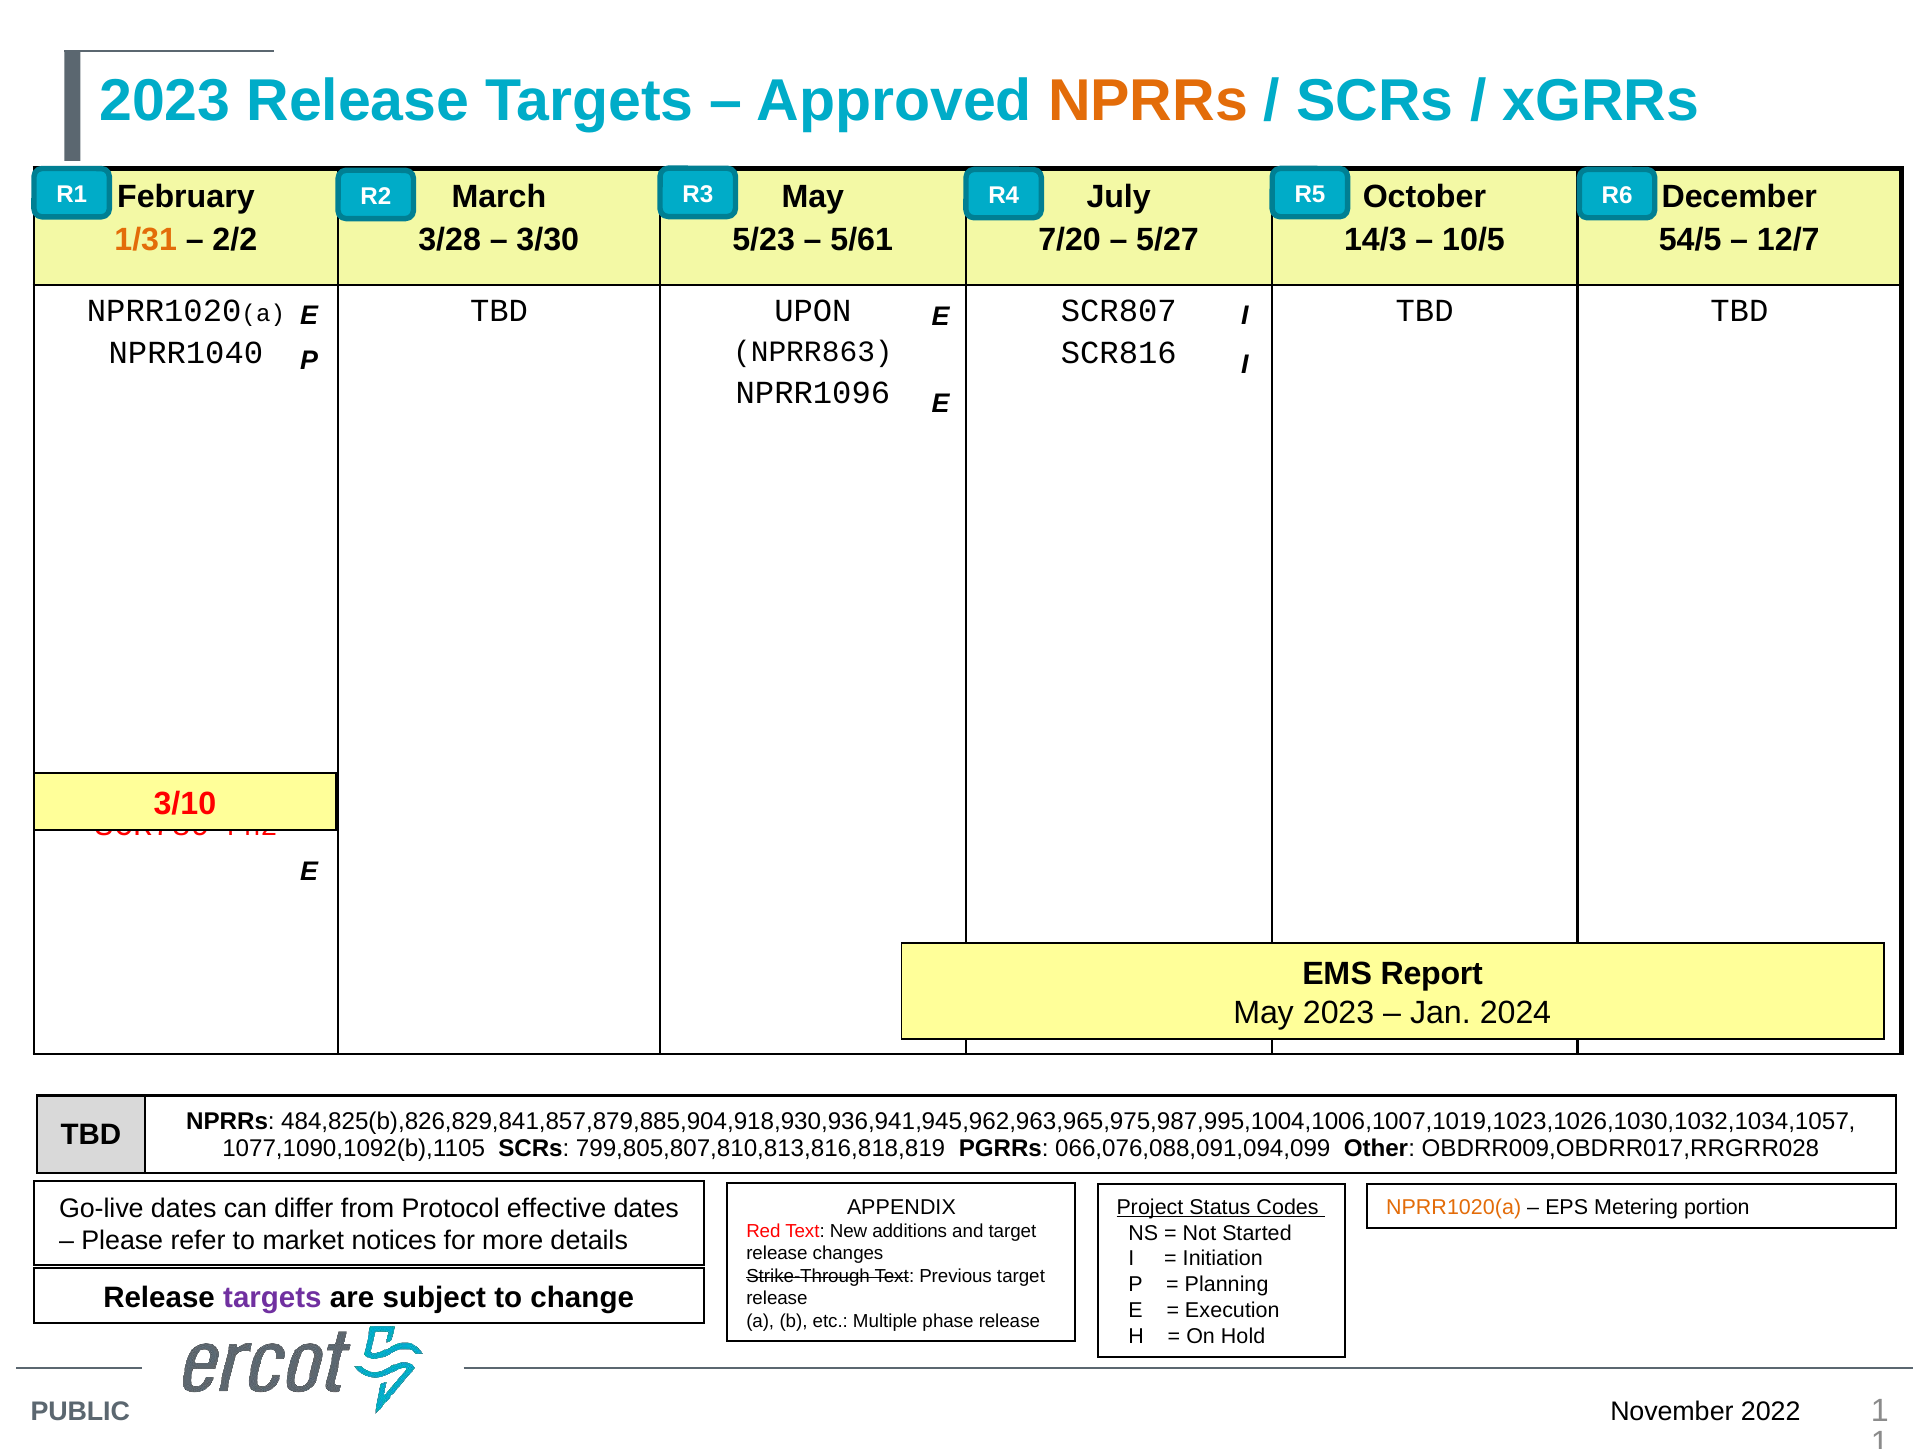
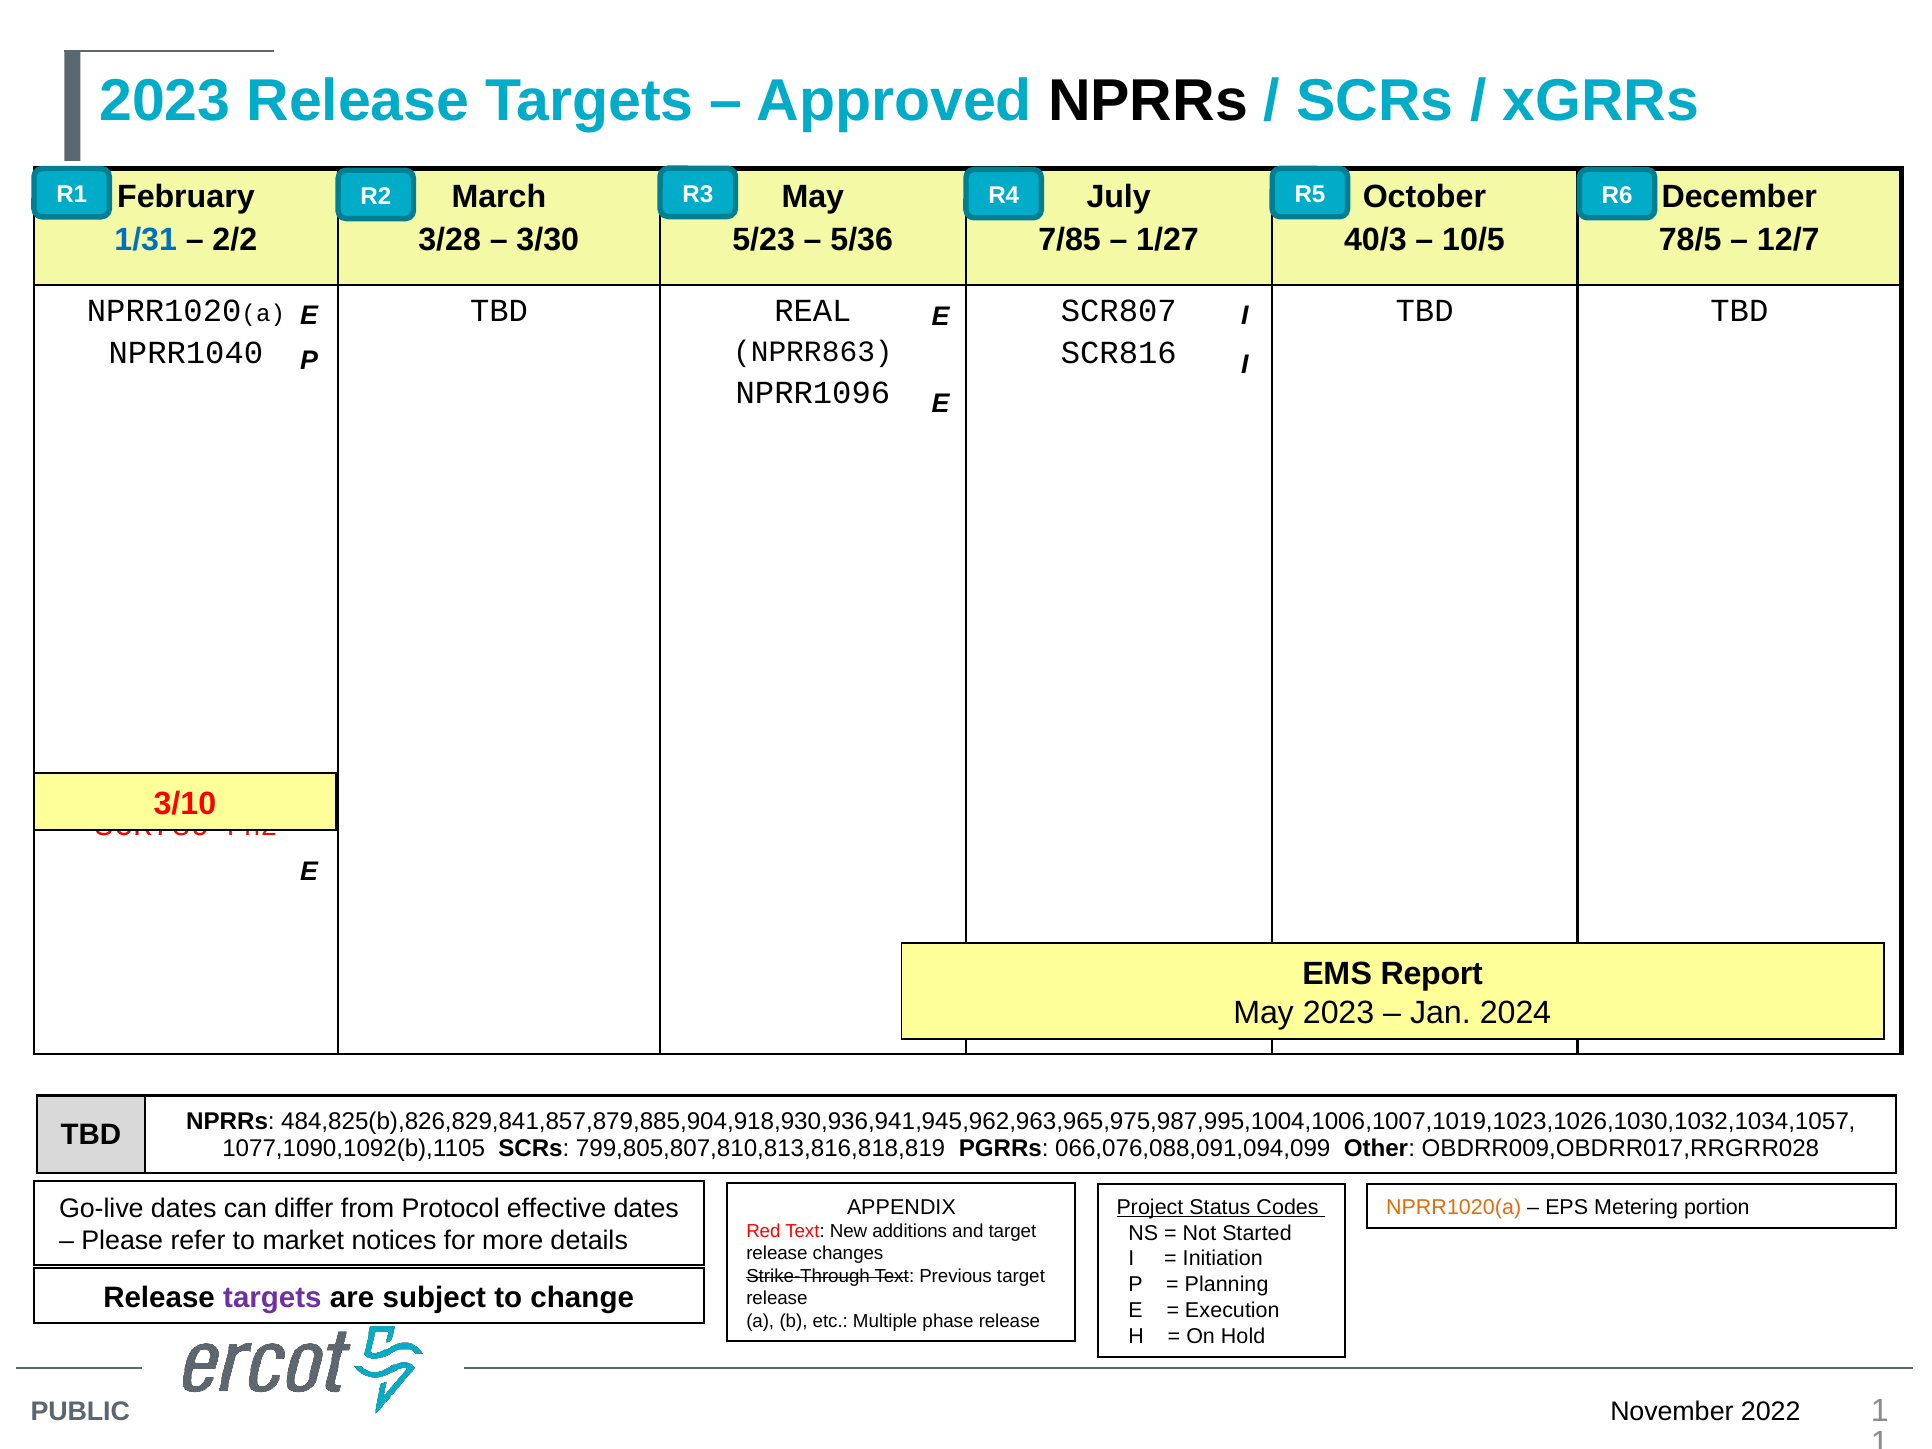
NPRRs colour: orange -> black (1148, 101)
1/31 colour: orange -> blue (146, 240)
5/61: 5/61 -> 5/36 (862, 240)
7/20: 7/20 -> 7/85 (1070, 240)
5/27: 5/27 -> 1/27 (1168, 240)
14/3: 14/3 -> 40/3 (1375, 240)
54/5: 54/5 -> 78/5 (1690, 240)
UPON: UPON -> REAL (813, 311)
